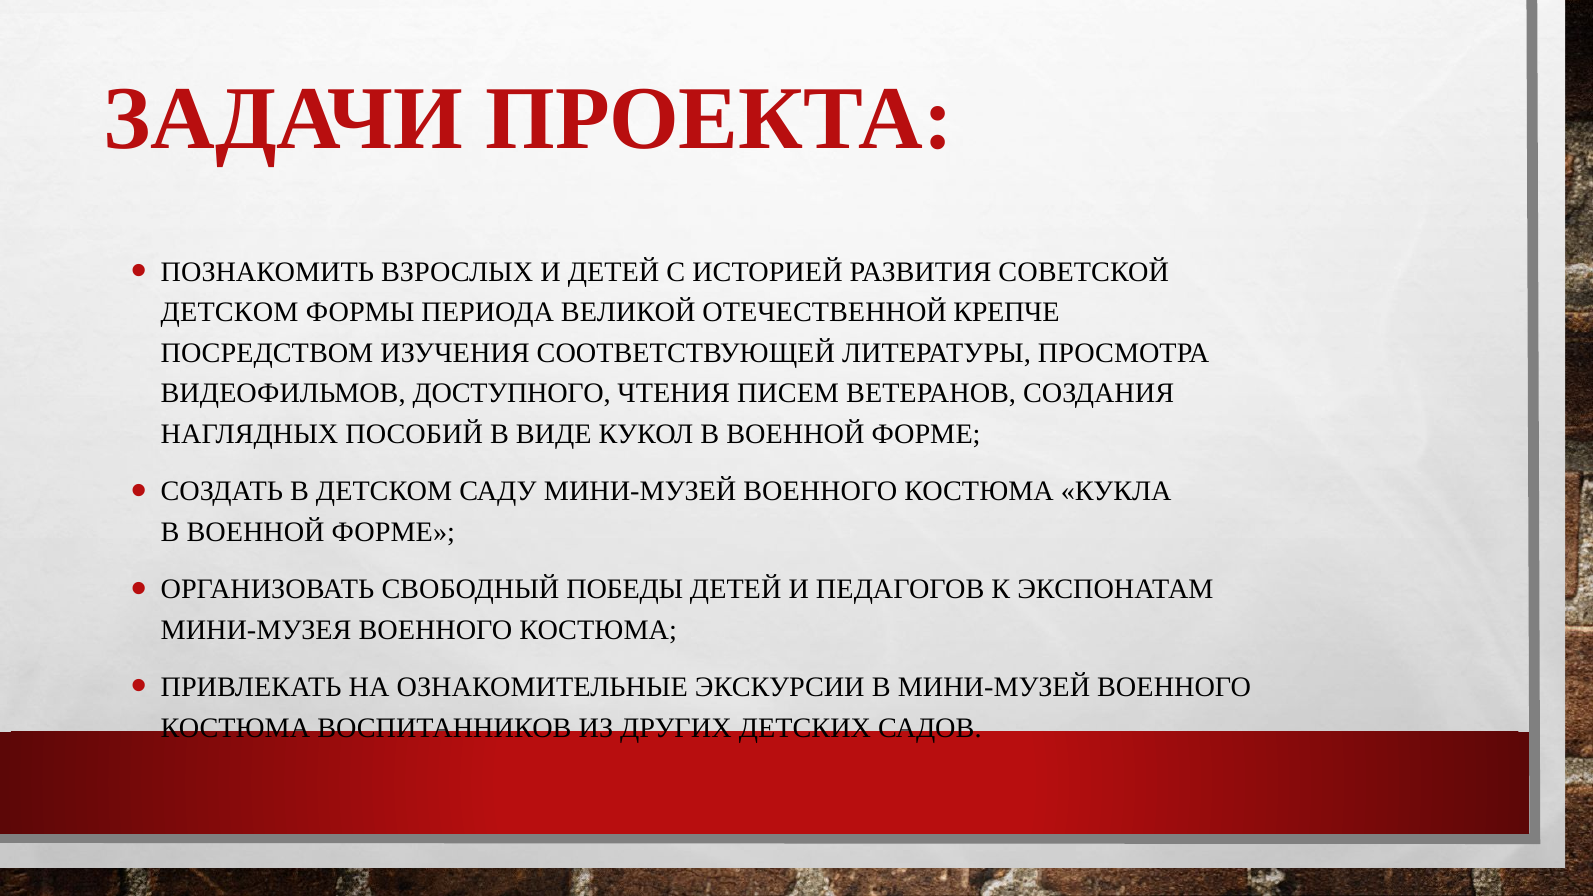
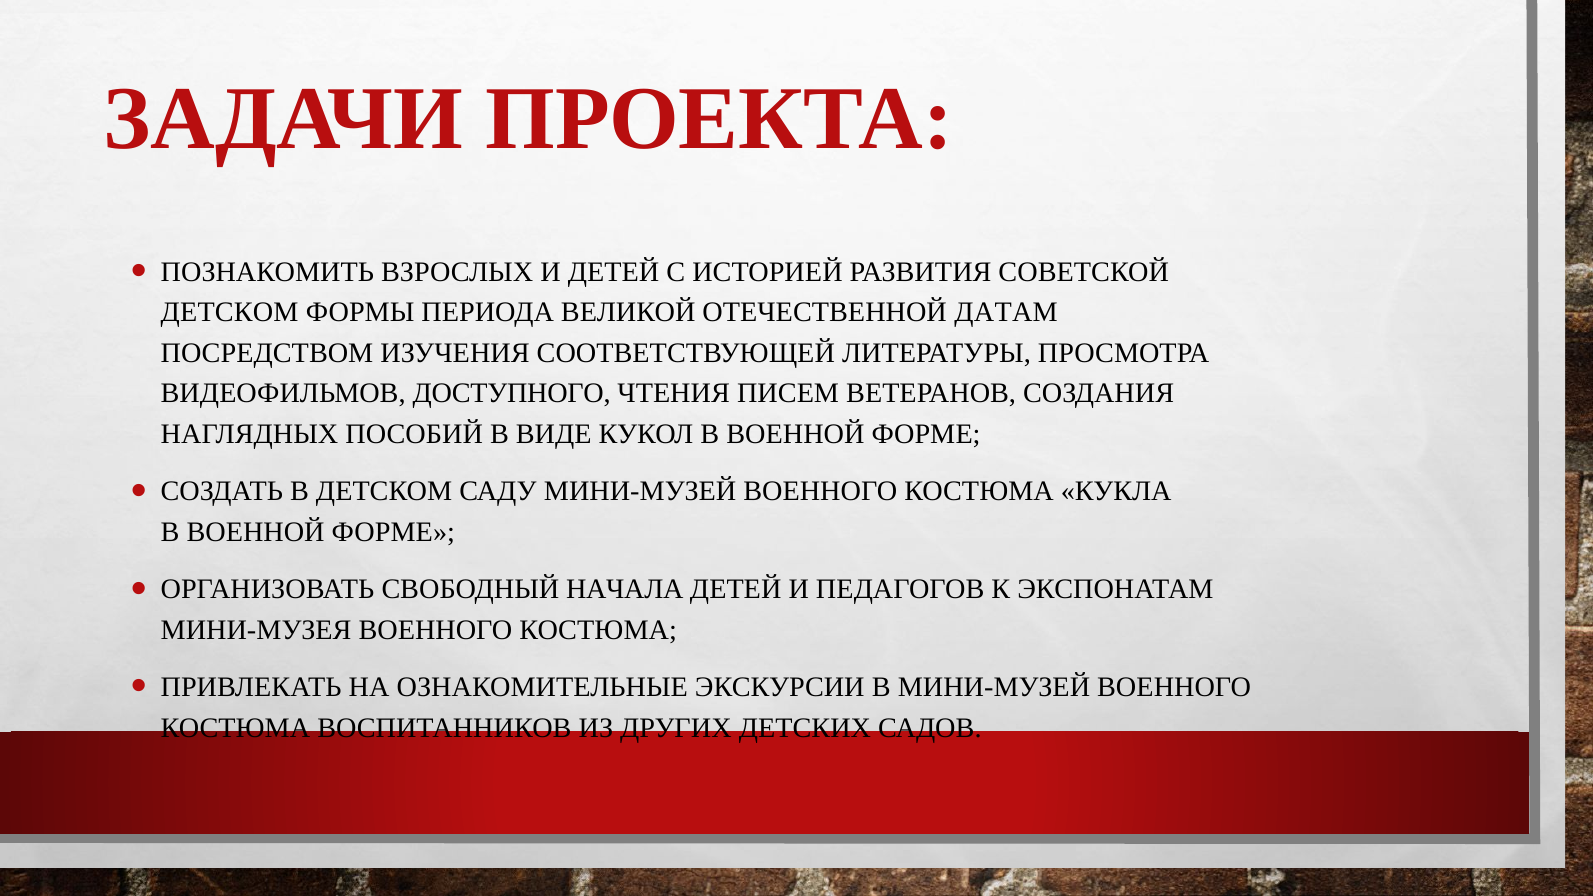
КРЕПЧЕ: КРЕПЧЕ -> ДАТАМ (1006, 312)
ПОБЕДЫ: ПОБЕДЫ -> НАЧАЛА (625, 589)
